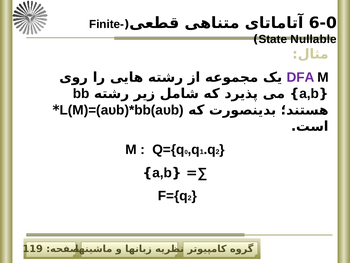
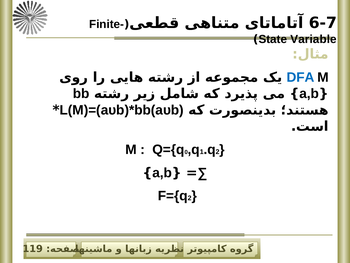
6-0: 6-0 -> 6-7 (323, 23)
Nullable: Nullable -> Variable (314, 39)
DFA colour: purple -> blue (301, 77)
